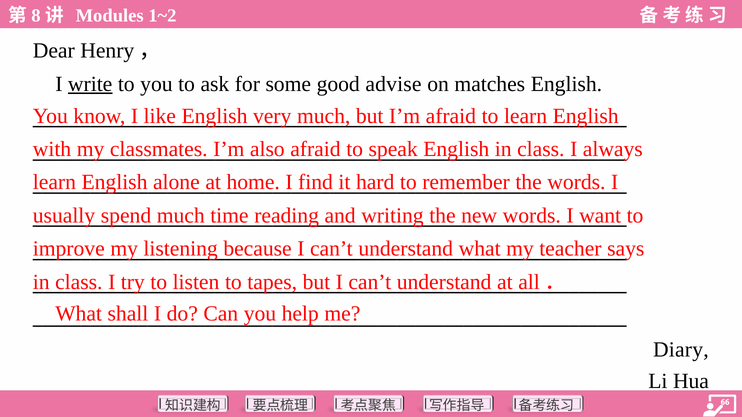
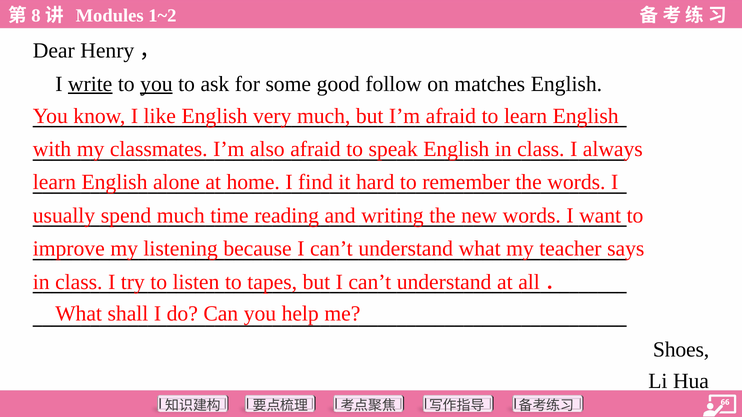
you underline: none -> present (156, 84)
advise: advise -> follow (394, 84)
Diary: Diary -> Shoes (681, 350)
